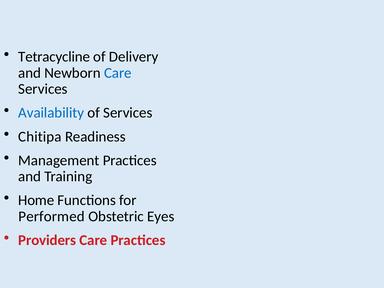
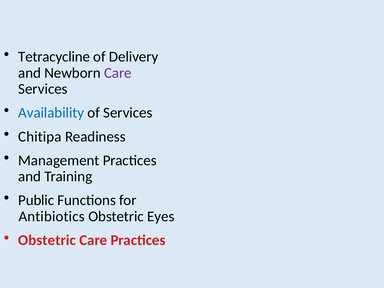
Care colour: blue -> purple (118, 73)
Home: Home -> Public (36, 200)
Performed: Performed -> Antibiotics (52, 216)
Providers: Providers -> Obstetric (47, 240)
